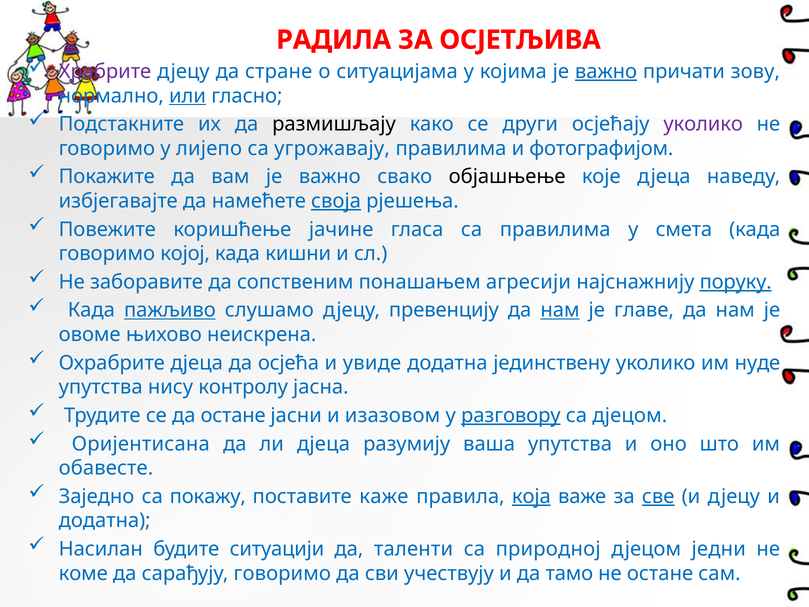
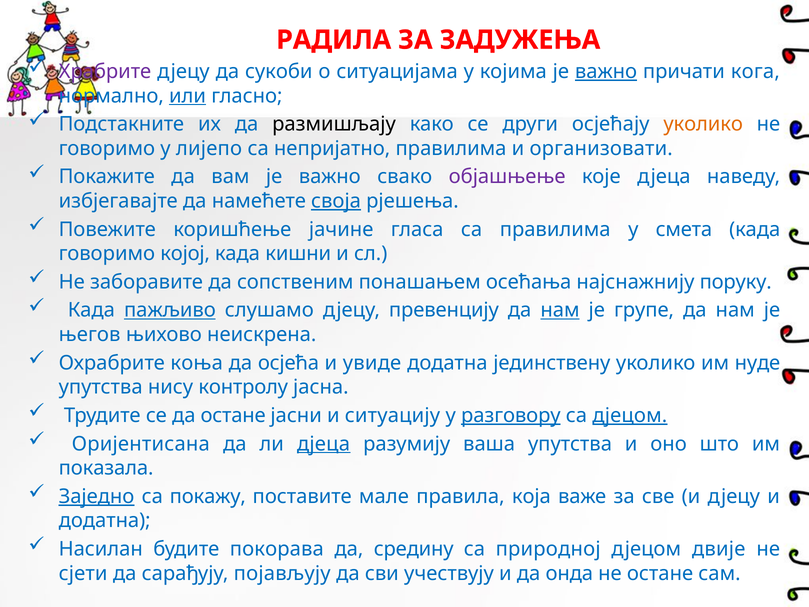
ОСЈЕТЉИВА: ОСЈЕТЉИВА -> ЗАДУЖЕЊА (520, 40)
стране: стране -> сукоби (279, 72)
зову: зову -> кога (755, 72)
уколико colour: purple -> orange (703, 124)
угрожавају: угрожавају -> непријатно (332, 148)
фотографијом: фотографијом -> организовати (601, 148)
објашњење colour: black -> purple (507, 177)
агресији: агресији -> осећања (529, 282)
поруку underline: present -> none (736, 282)
главе: главе -> групе (644, 310)
овоме: овоме -> његов (90, 334)
Охрабрите дјеца: дјеца -> коња (197, 363)
изазовом: изазовом -> ситуацију (392, 415)
дјецом underline: none -> present (630, 415)
дјеца underline: none -> present (323, 444)
обавесте: обавесте -> показала (106, 468)
Заједно underline: none -> present (97, 496)
каже: каже -> мале (384, 496)
која underline: present -> none (531, 496)
све underline: present -> none (658, 496)
ситуацији: ситуацији -> покорава (277, 549)
таленти: таленти -> средину (414, 549)
једни: једни -> двије (719, 549)
коме: коме -> сјети (83, 573)
сарађују говоримо: говоримо -> појављују (282, 573)
тамо: тамо -> онда (569, 573)
